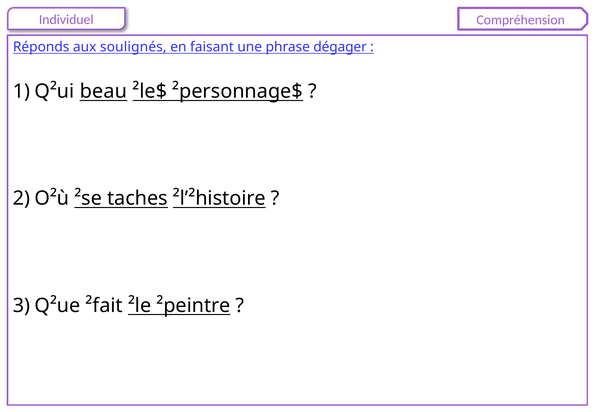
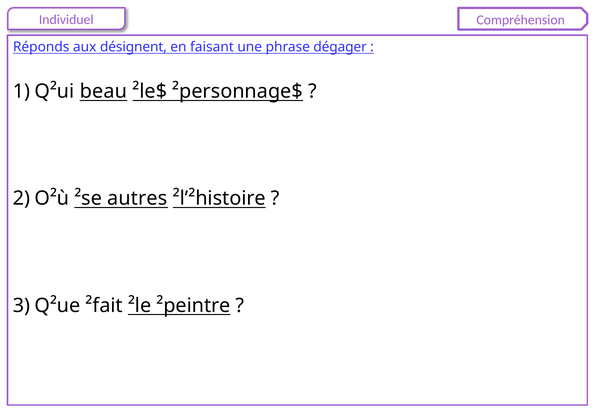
soulignés: soulignés -> désignent (133, 47)
taches: taches -> autres (137, 198)
